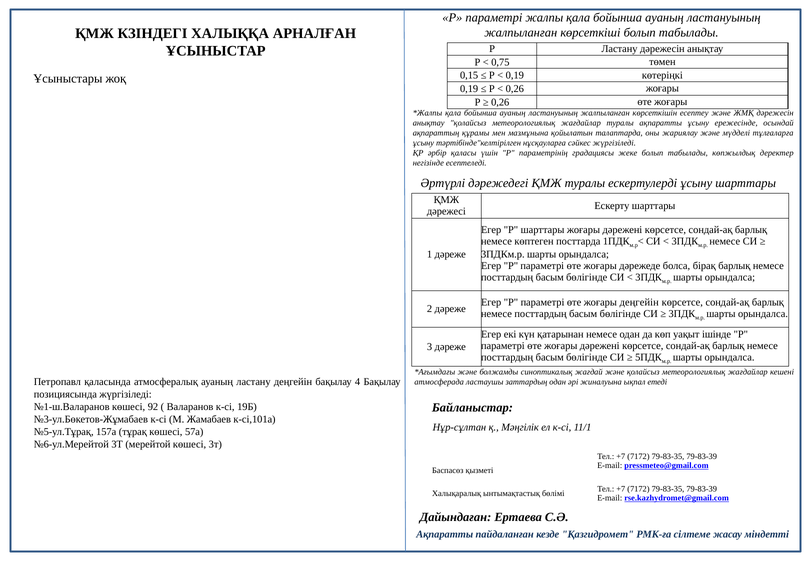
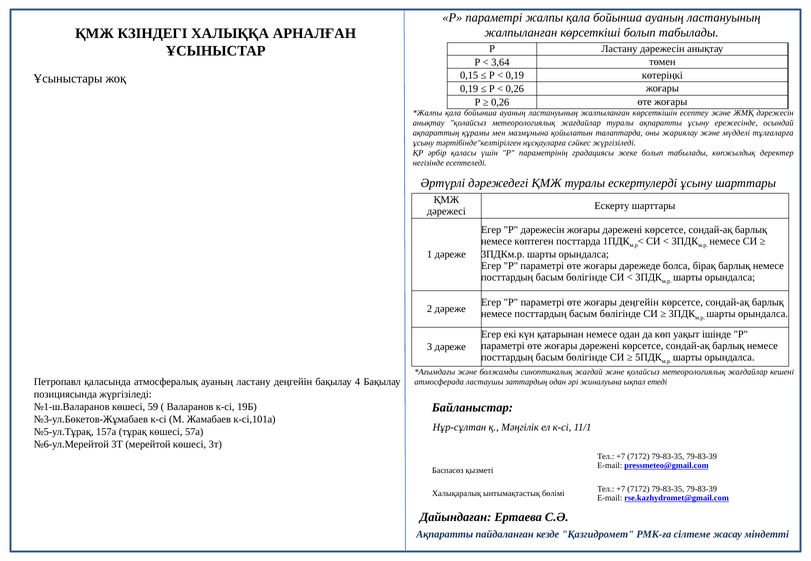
0,75: 0,75 -> 3,64 (500, 62)
Р шарттары: шарттары -> дәрежесін (543, 230)
92: 92 -> 59 (153, 407)
